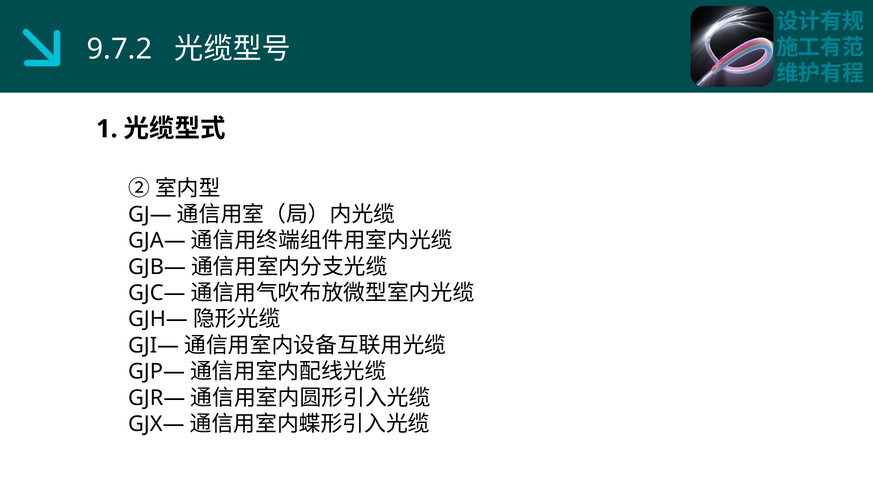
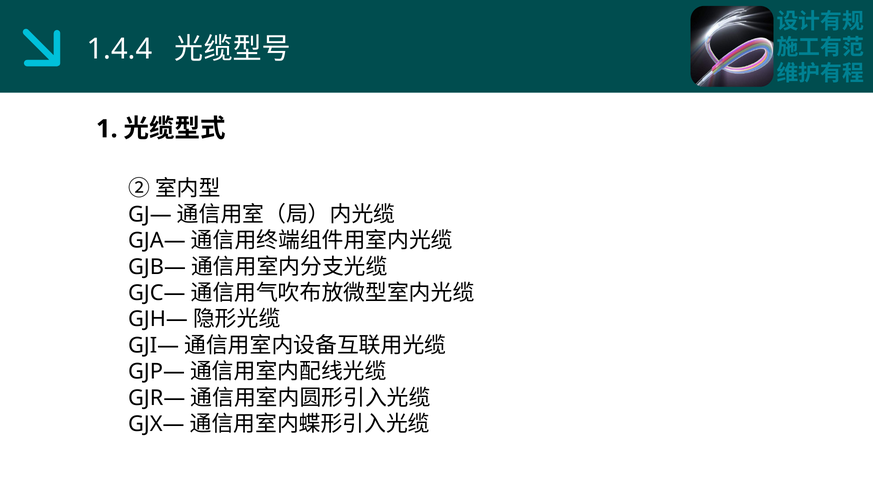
9.7.2: 9.7.2 -> 1.4.4 (119, 49)
